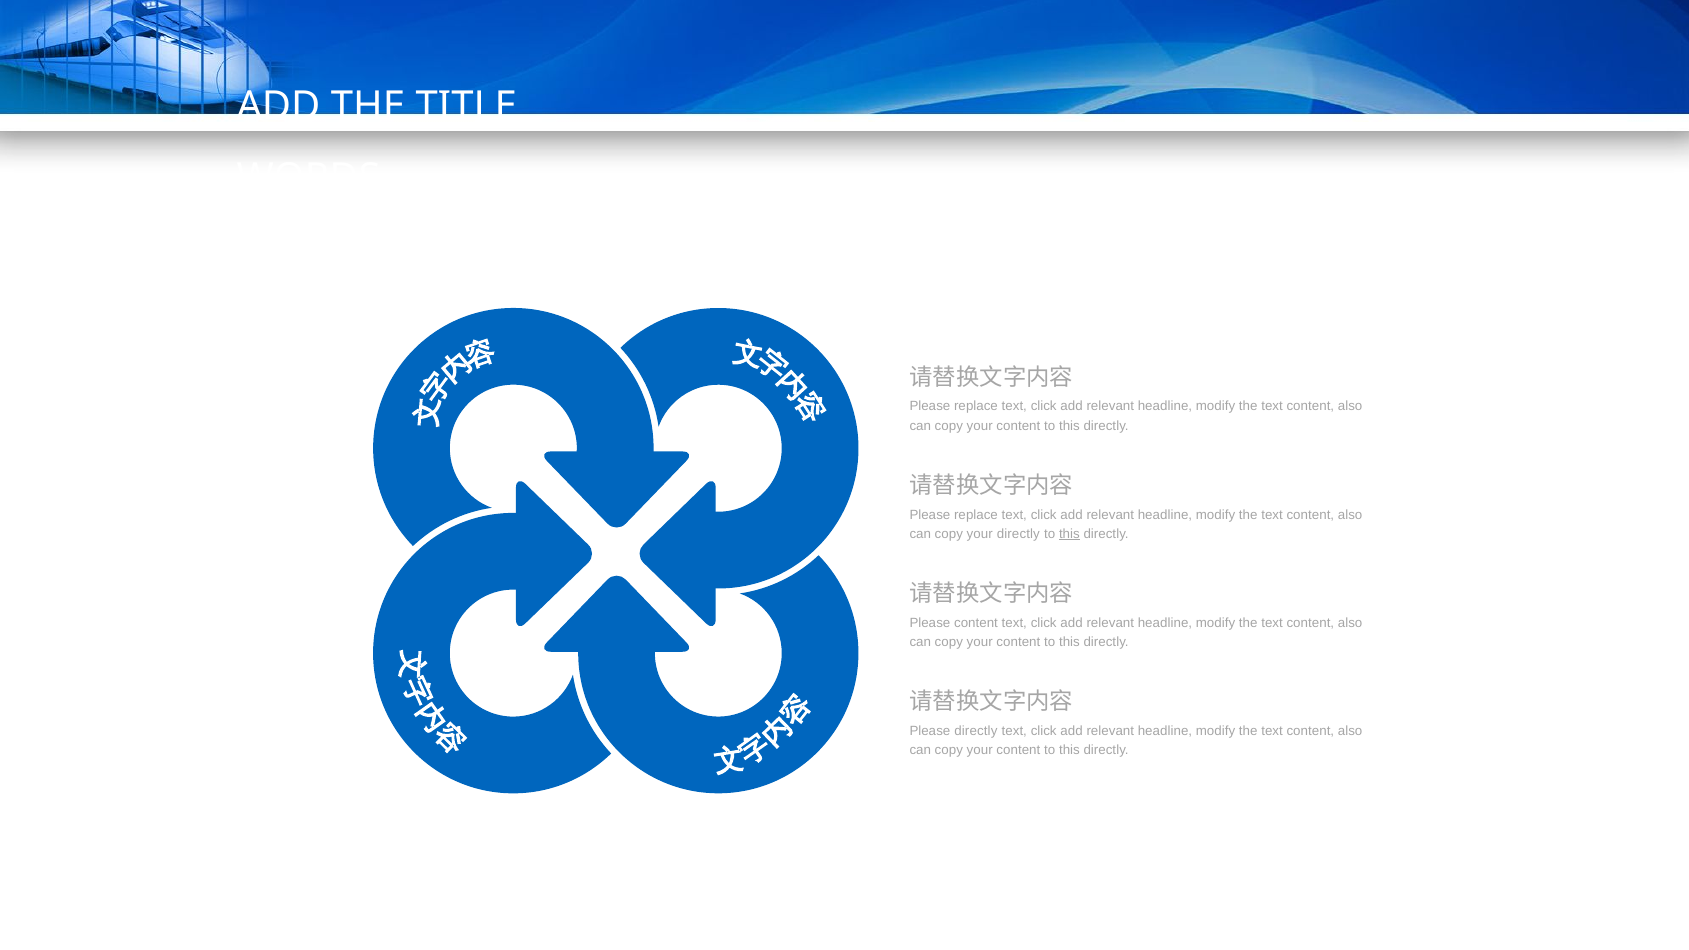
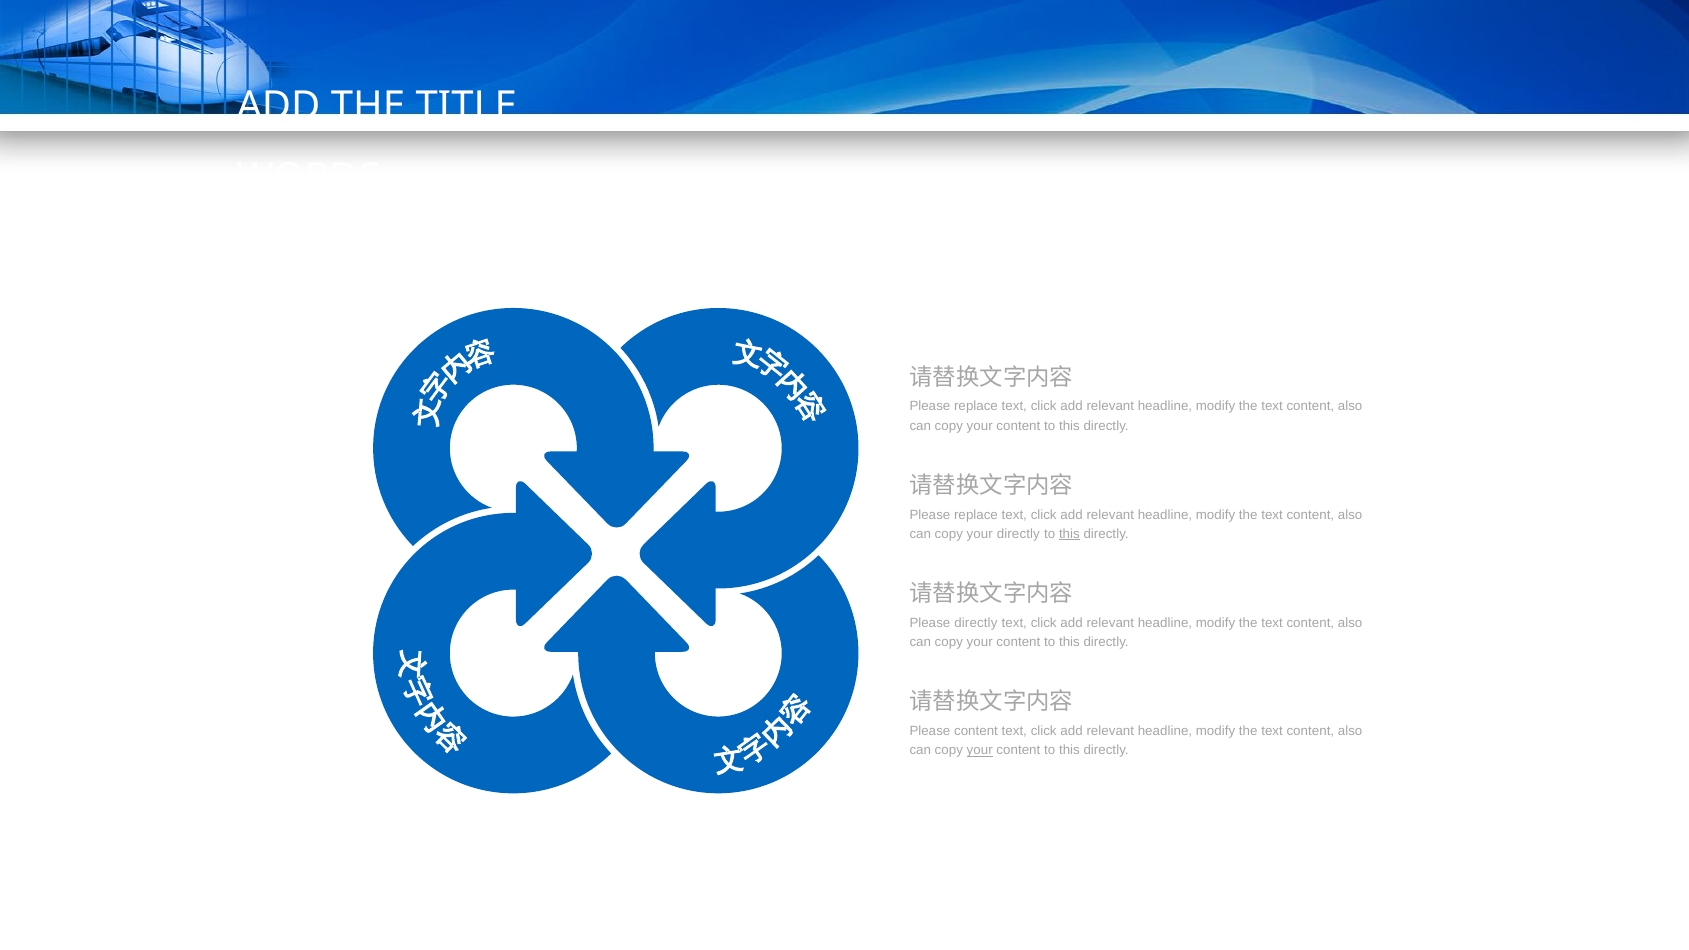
Please content: content -> directly (976, 623)
Please directly: directly -> content (976, 731)
your underline: none -> present (980, 750)
